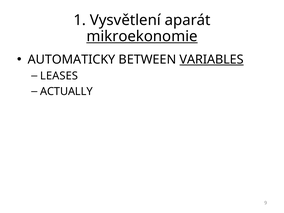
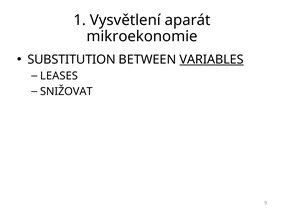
mikroekonomie underline: present -> none (142, 36)
AUTOMATICKY: AUTOMATICKY -> SUBSTITUTION (72, 60)
ACTUALLY: ACTUALLY -> SNIŽOVAT (66, 91)
